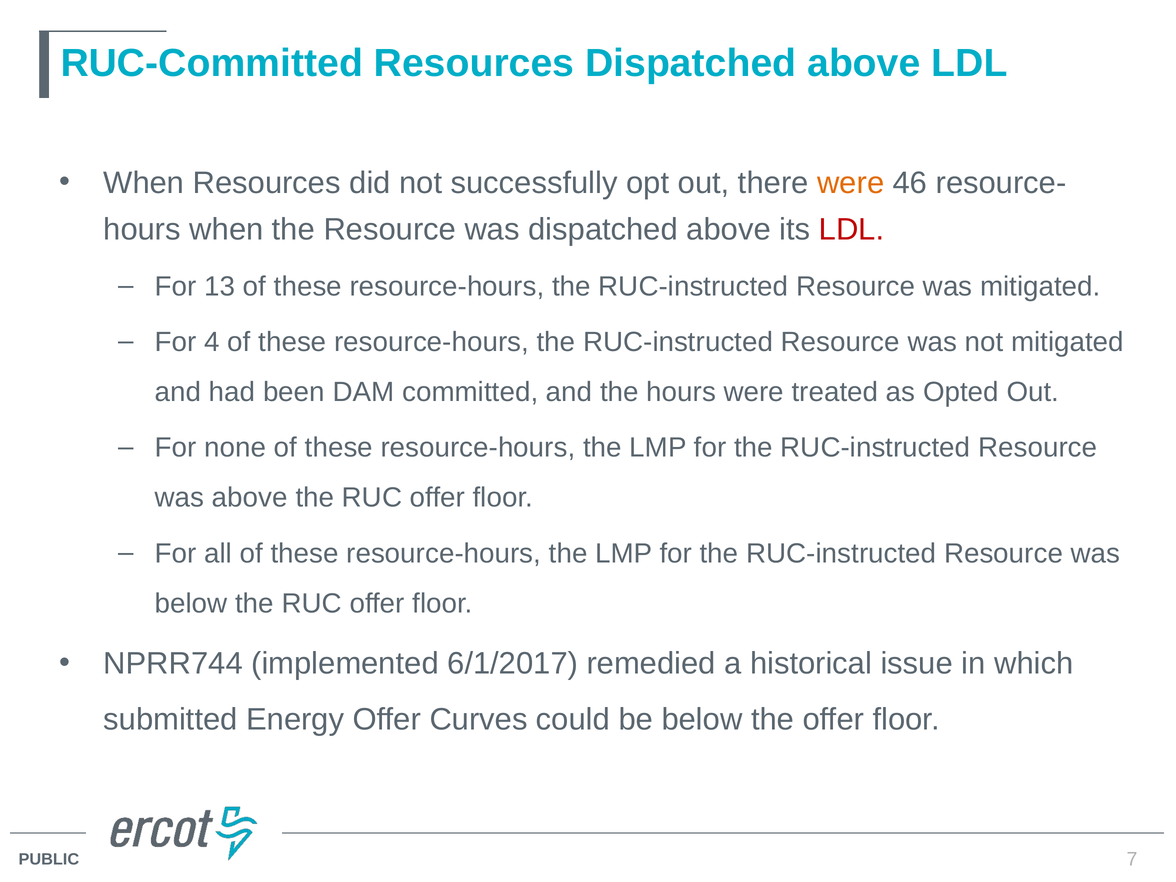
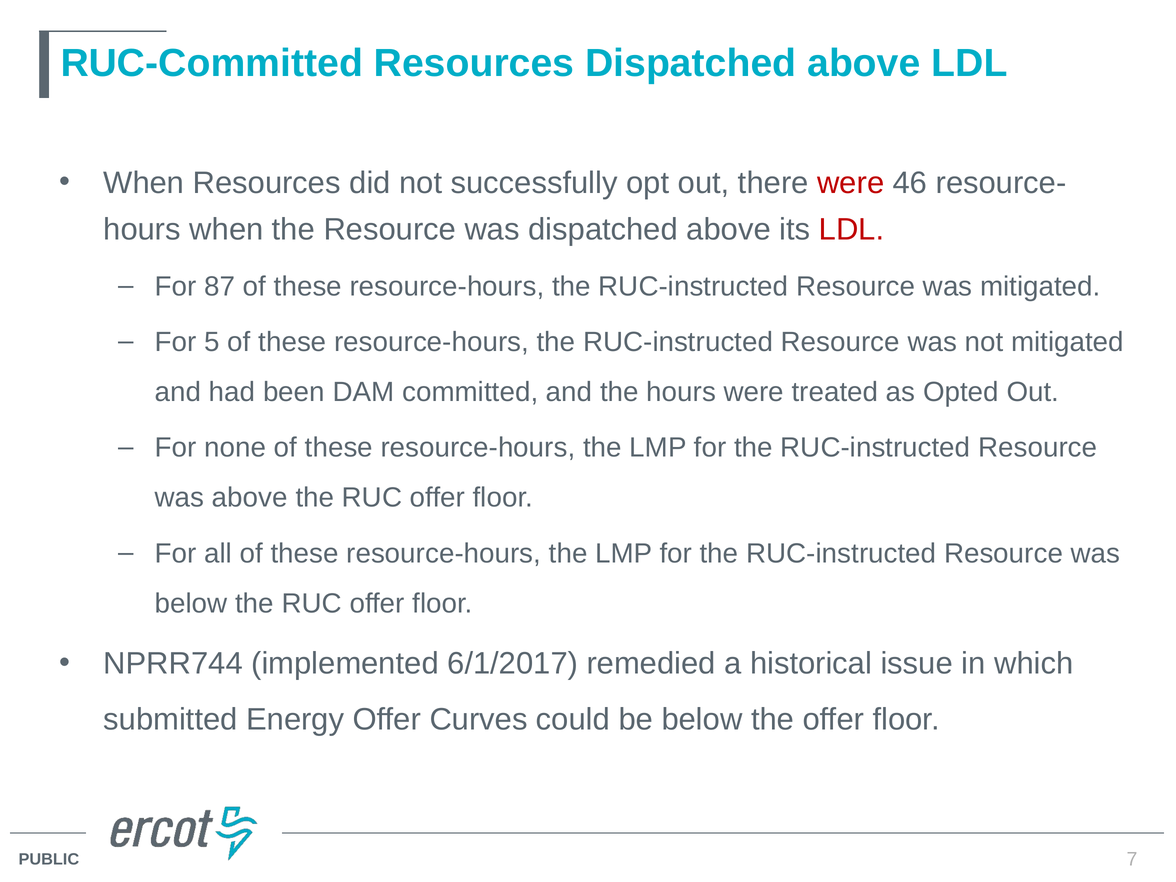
were colour: orange -> red (851, 183)
13: 13 -> 87 (220, 287)
4: 4 -> 5 (212, 342)
